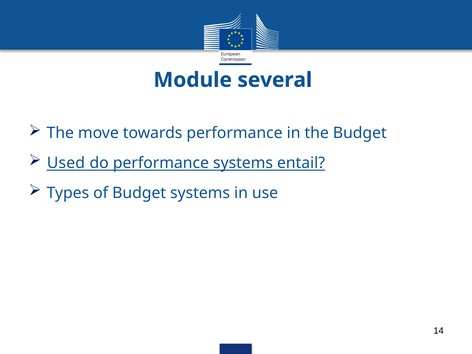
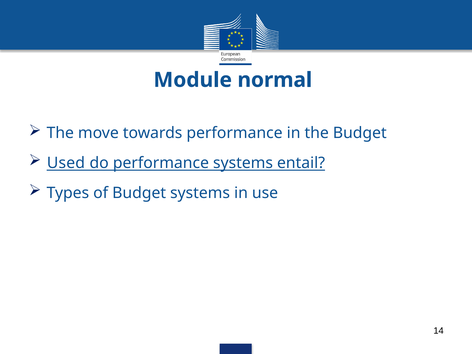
several: several -> normal (275, 80)
